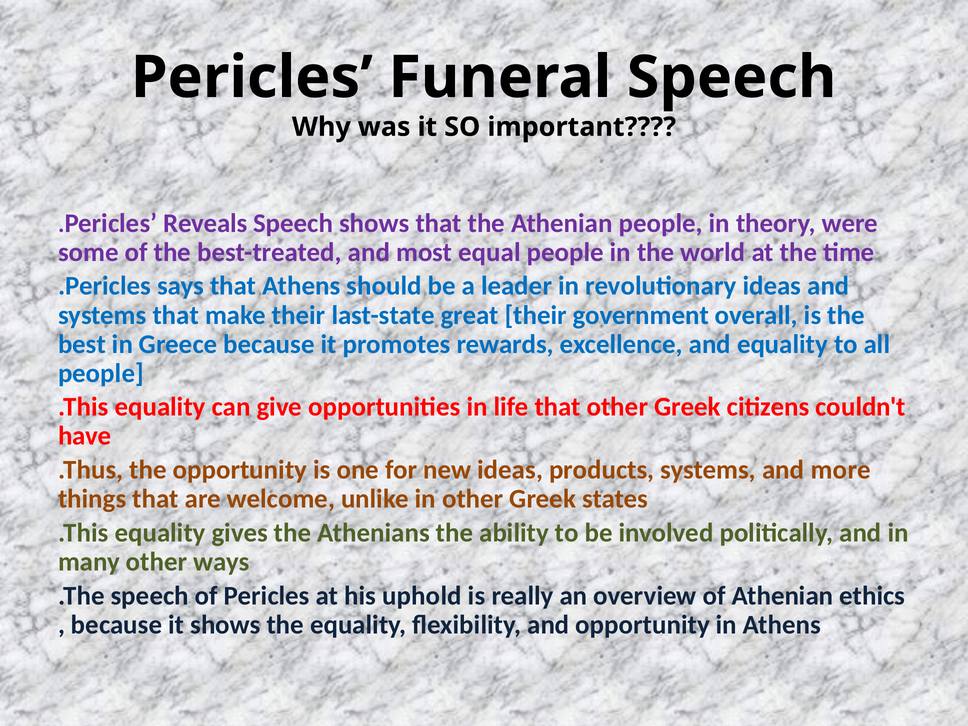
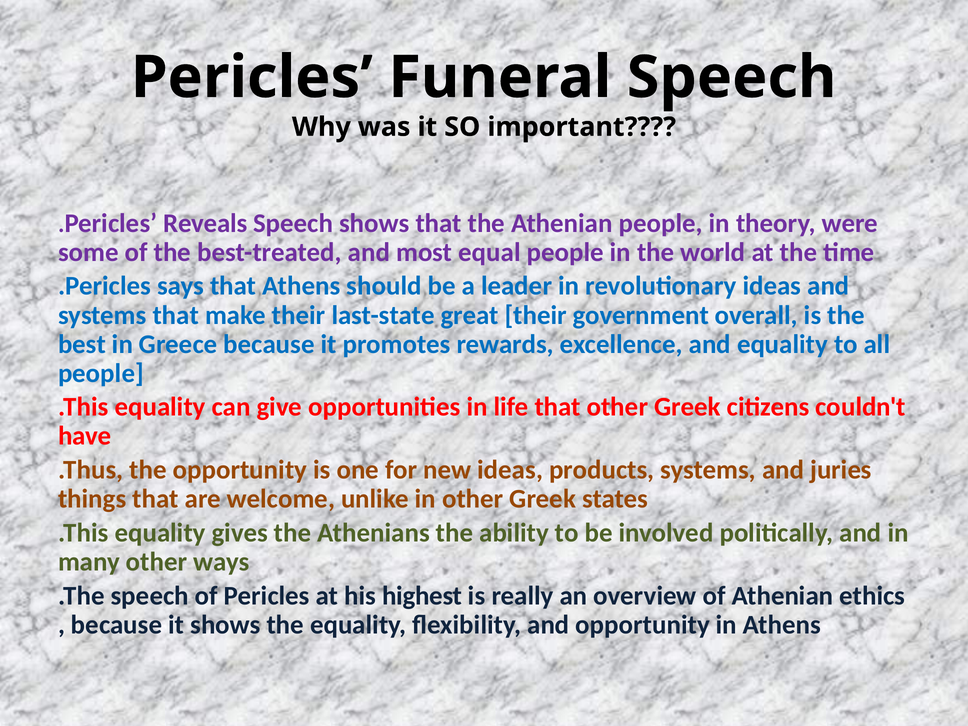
more: more -> juries (841, 470)
uphold: uphold -> highest (422, 596)
